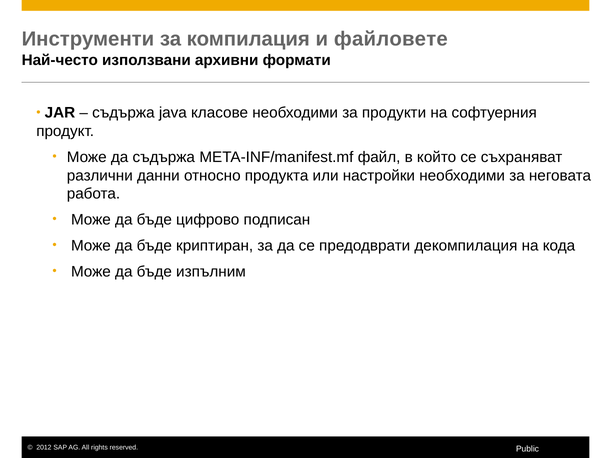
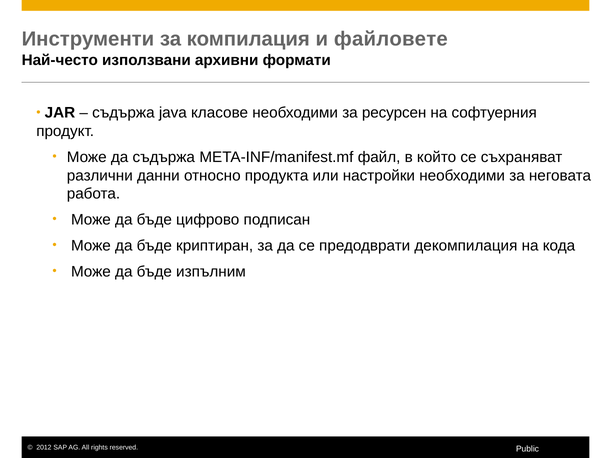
продукти: продукти -> ресурсен (394, 113)
